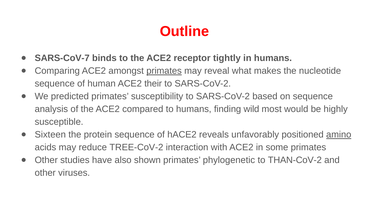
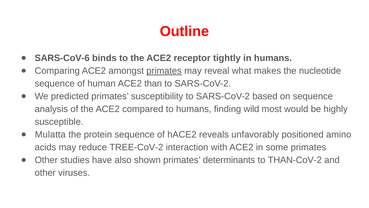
SARS-CoV-7: SARS-CoV-7 -> SARS-CoV-6 (62, 58)
their: their -> than (153, 83)
Sixteen: Sixteen -> Mulatta (50, 134)
amino underline: present -> none (339, 134)
phylogenetic: phylogenetic -> determinants (229, 160)
